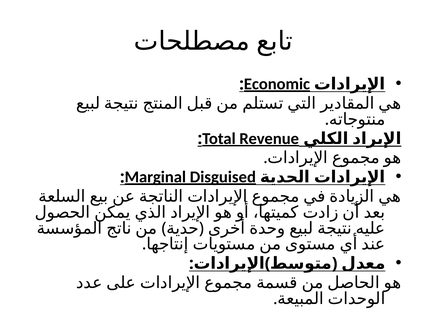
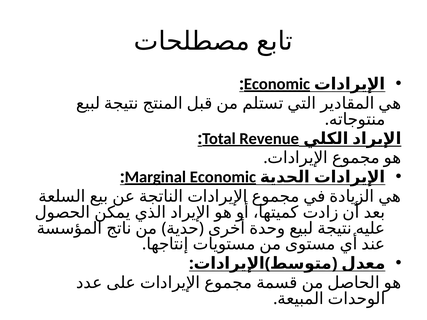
Marginal Disguised: Disguised -> Economic (223, 177)
